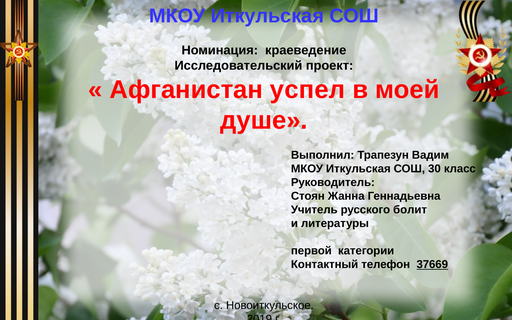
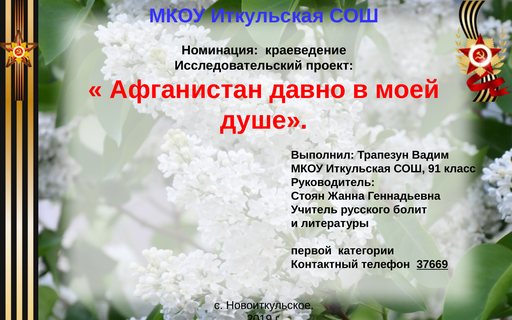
успел: успел -> давно (308, 90)
30: 30 -> 91 (434, 169)
